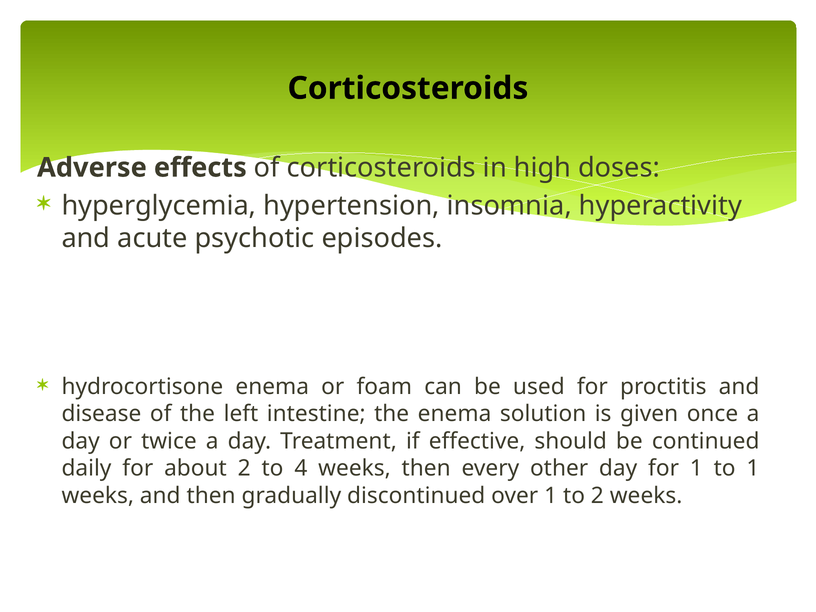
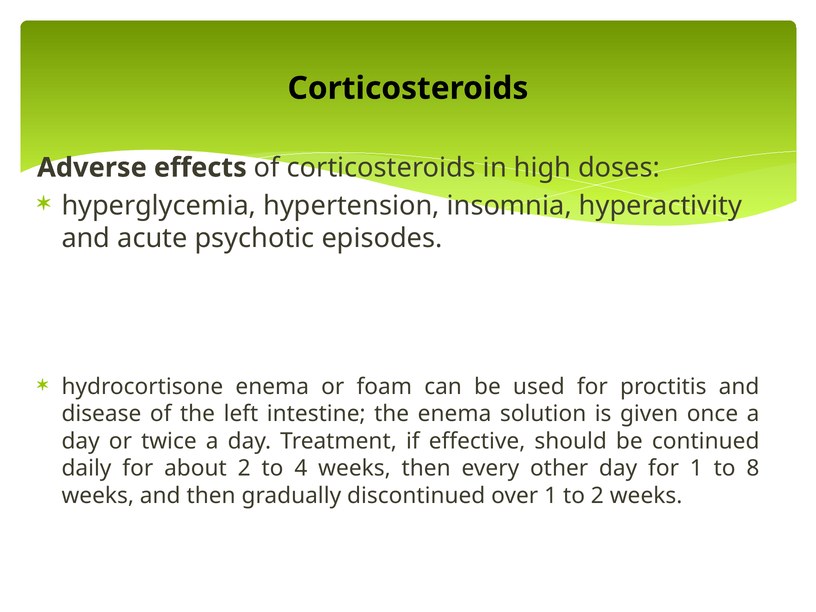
to 1: 1 -> 8 (753, 468)
